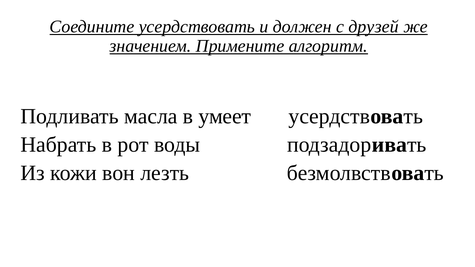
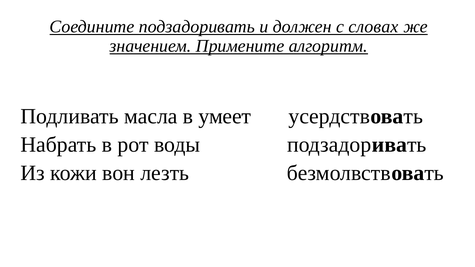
Соедините усердствовать: усердствовать -> подзадоривать (197, 27)
друзей: друзей -> словах (374, 27)
